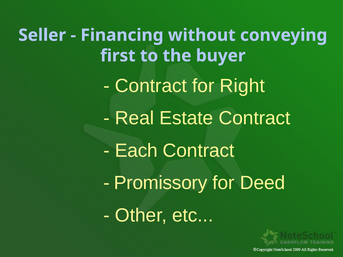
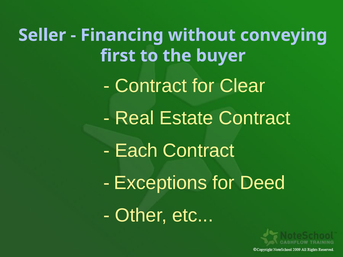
Right: Right -> Clear (242, 86)
Promissory: Promissory -> Exceptions (161, 183)
